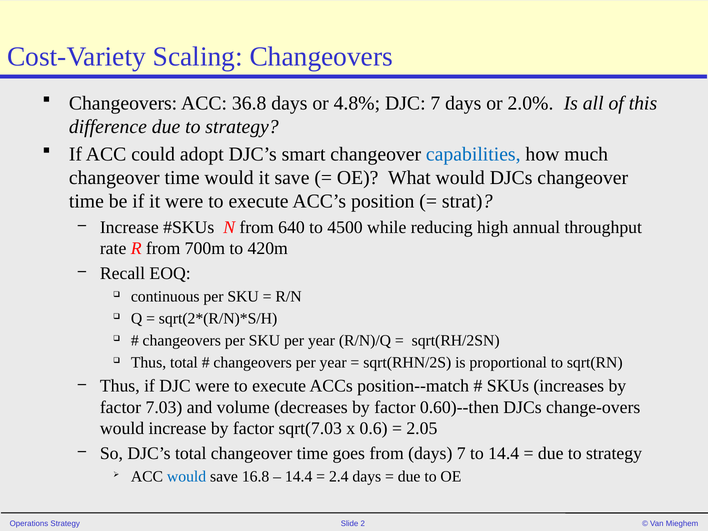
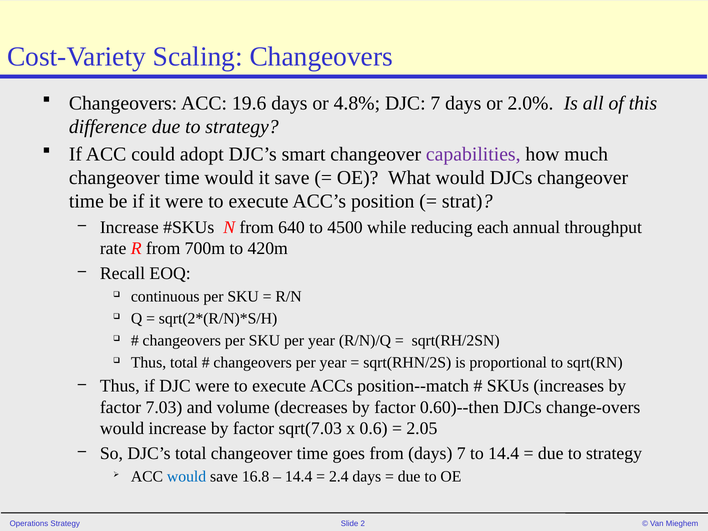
36.8: 36.8 -> 19.6 (249, 103)
capabilities colour: blue -> purple (473, 154)
high: high -> each (493, 227)
